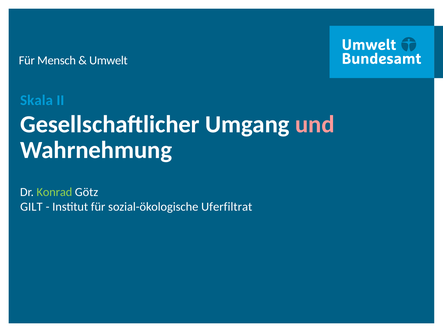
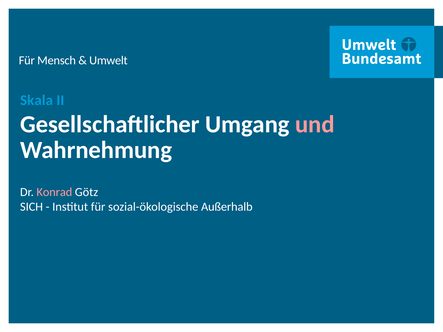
Konrad colour: light green -> pink (54, 192)
GILT: GILT -> SICH (32, 207)
Uferfiltrat: Uferfiltrat -> Außerhalb (227, 207)
